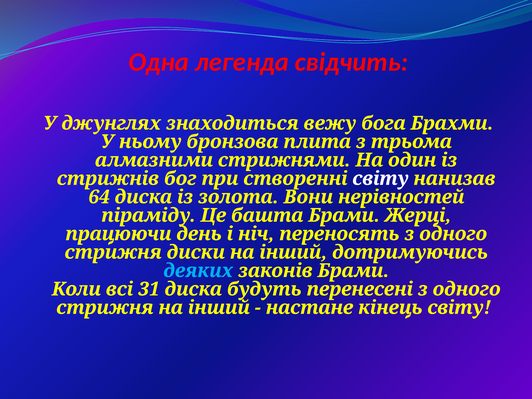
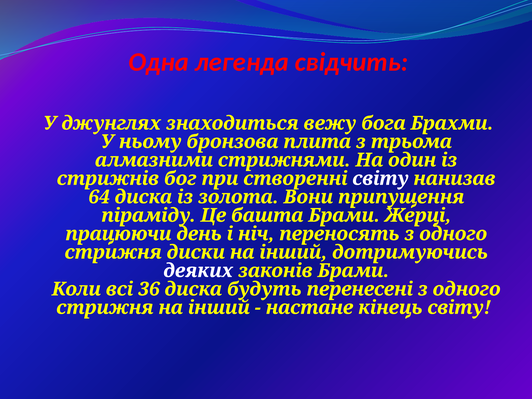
нерівностей: нерівностей -> припущення (401, 197)
деяких colour: light blue -> white (198, 271)
31: 31 -> 36 (149, 289)
